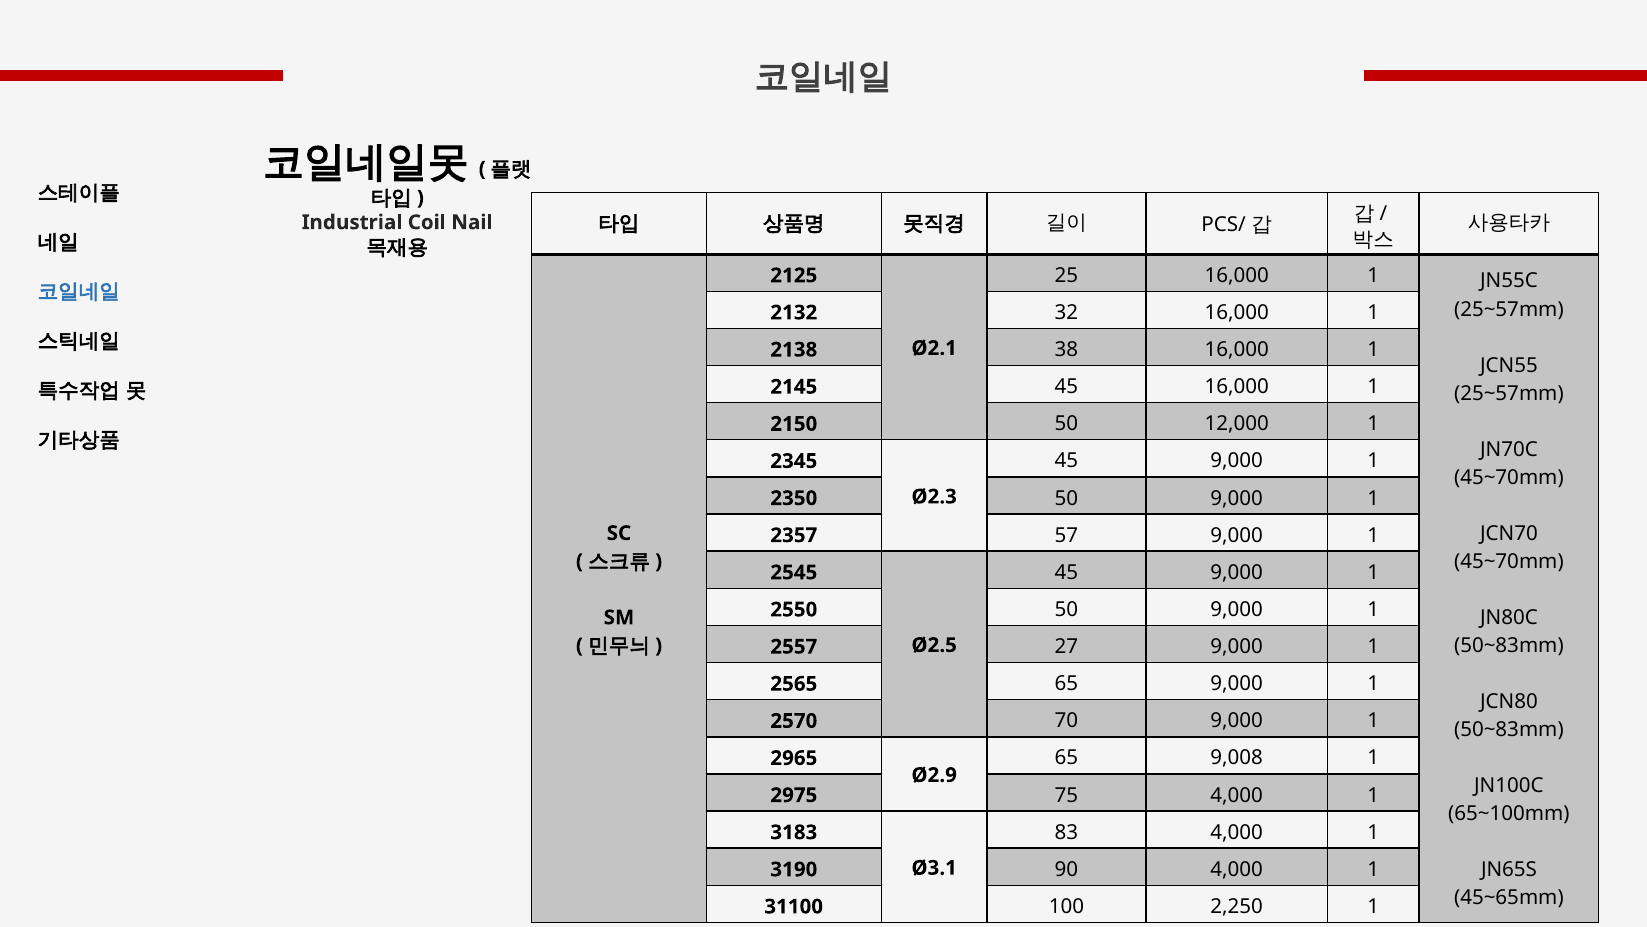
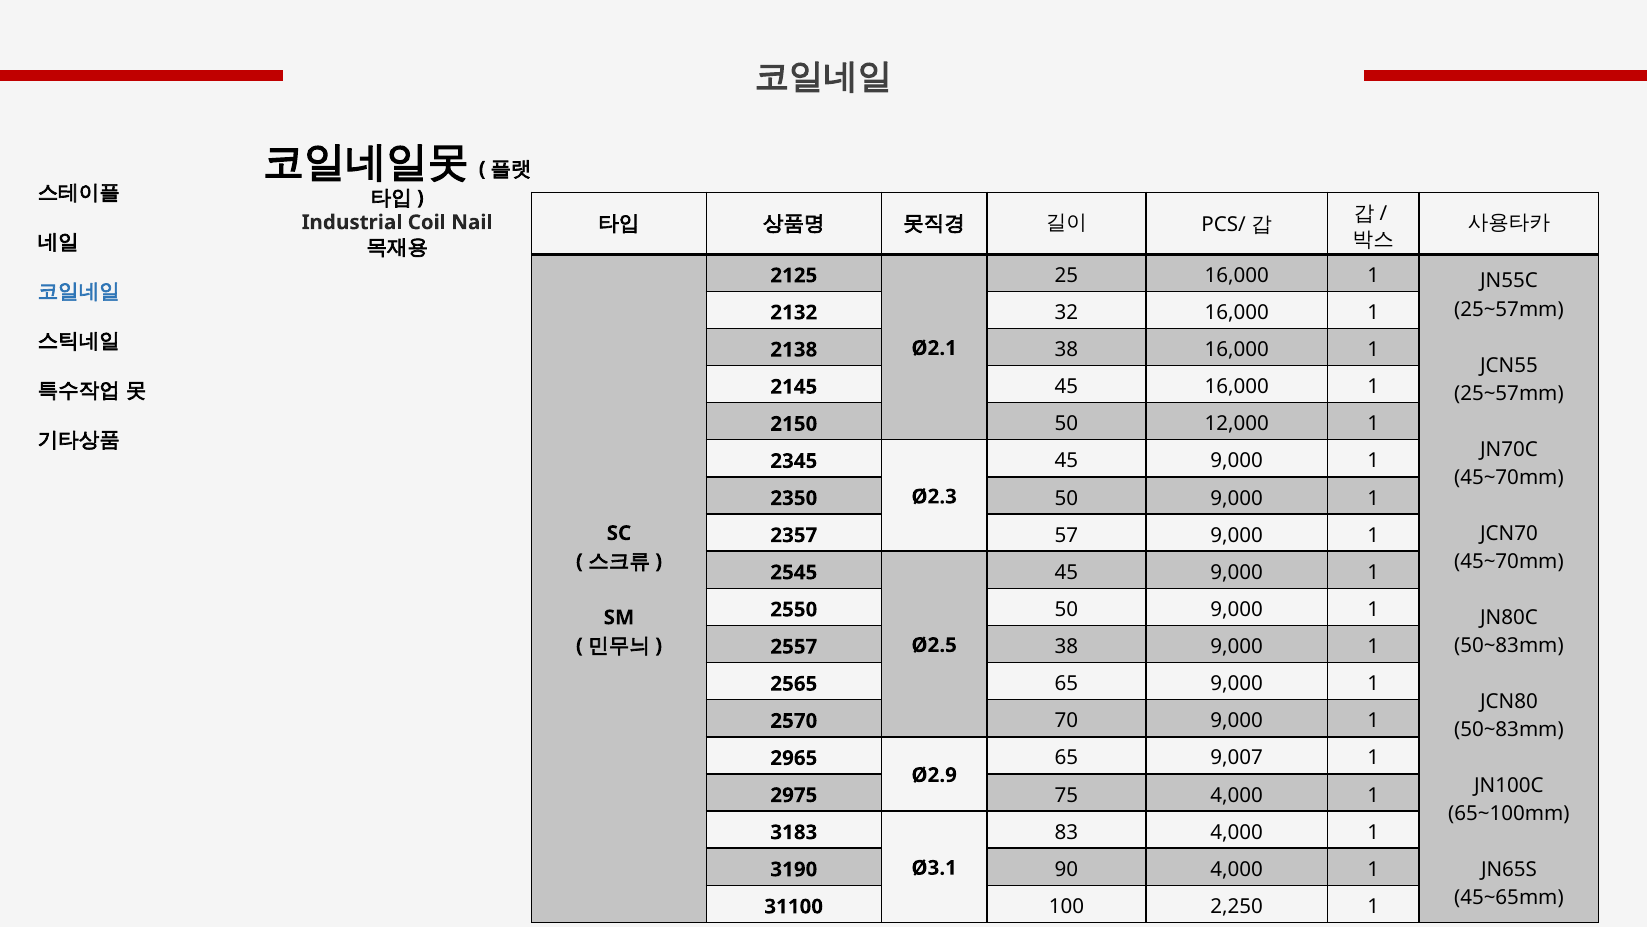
2557 27: 27 -> 38 (1066, 646)
9,008: 9,008 -> 9,007 (1237, 758)
